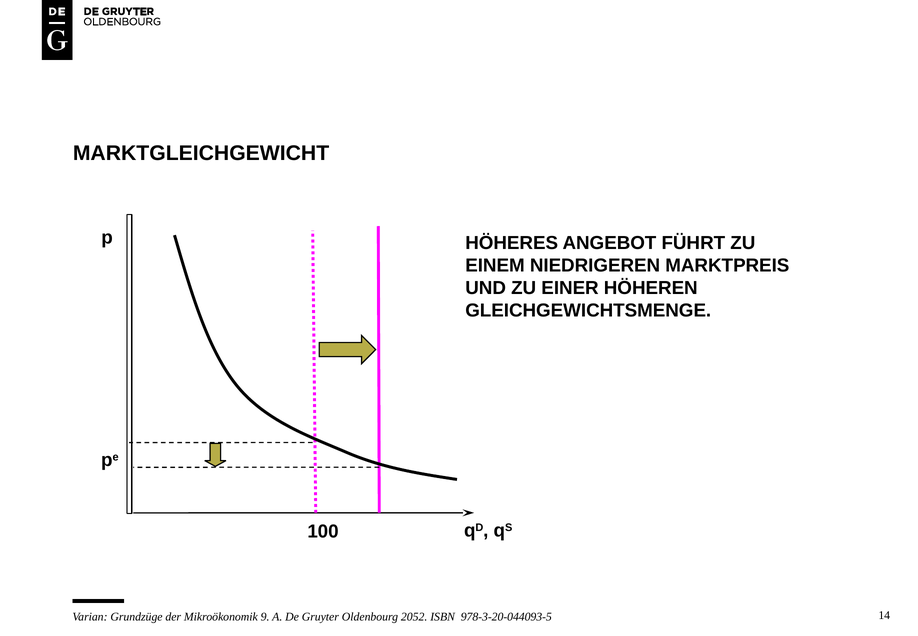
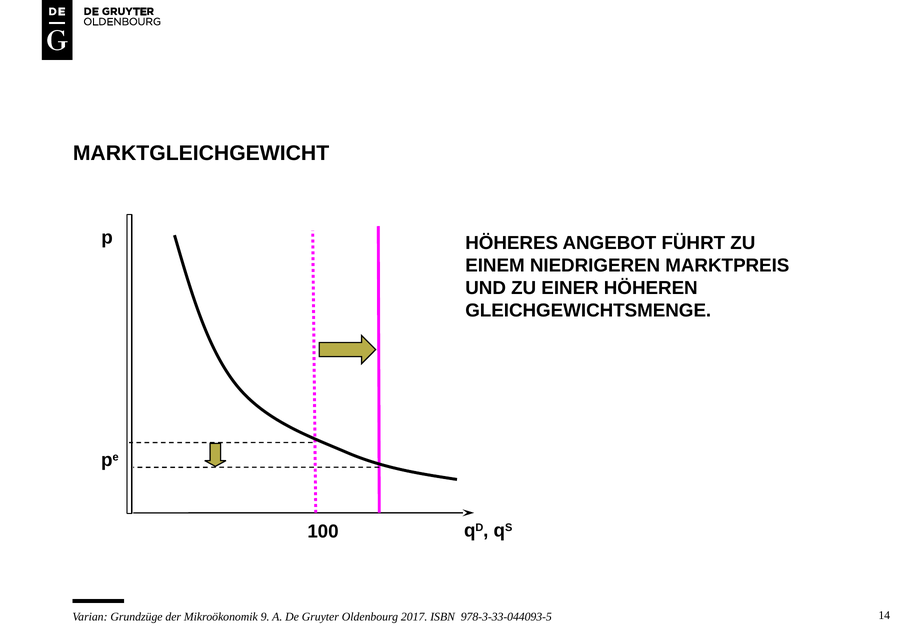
2052: 2052 -> 2017 (414, 617)
978-3-20-044093-5: 978-3-20-044093-5 -> 978-3-33-044093-5 (506, 617)
